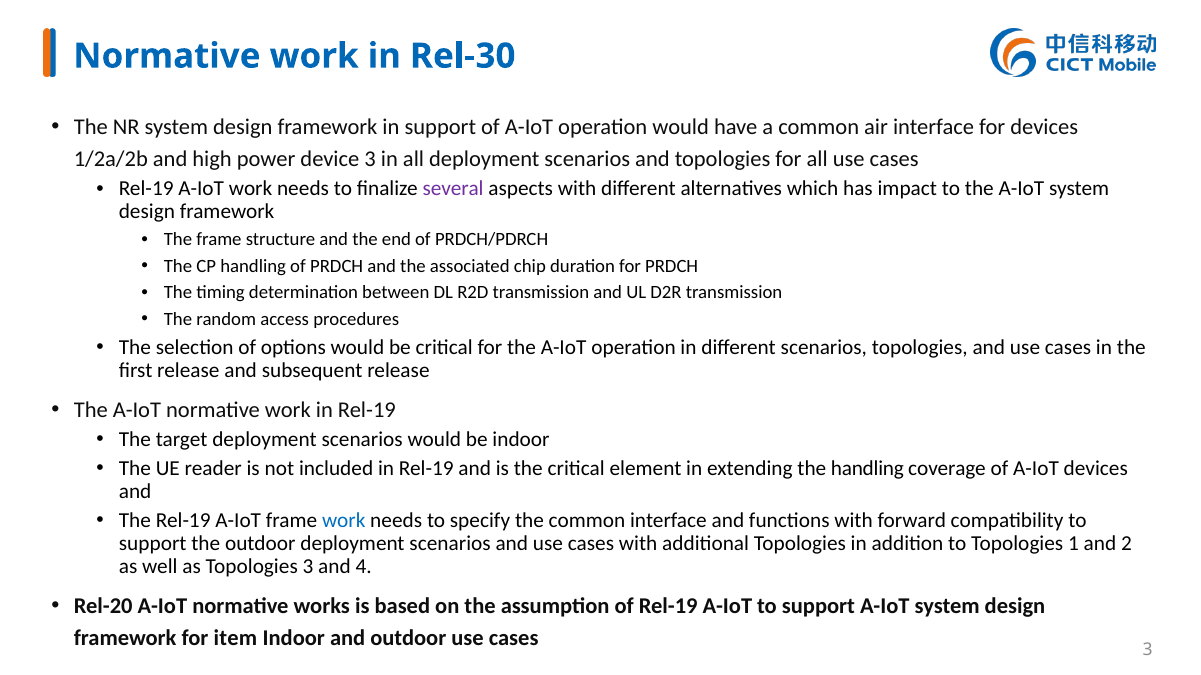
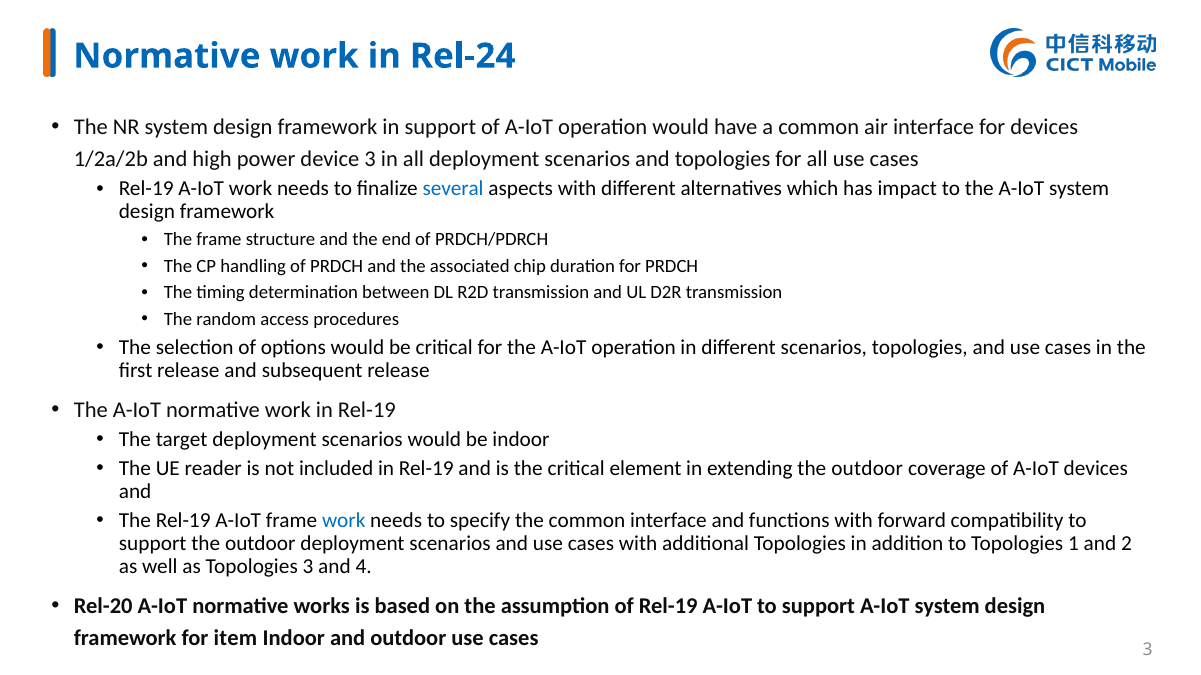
Rel-30: Rel-30 -> Rel-24 (463, 56)
several colour: purple -> blue (453, 189)
extending the handling: handling -> outdoor (867, 469)
